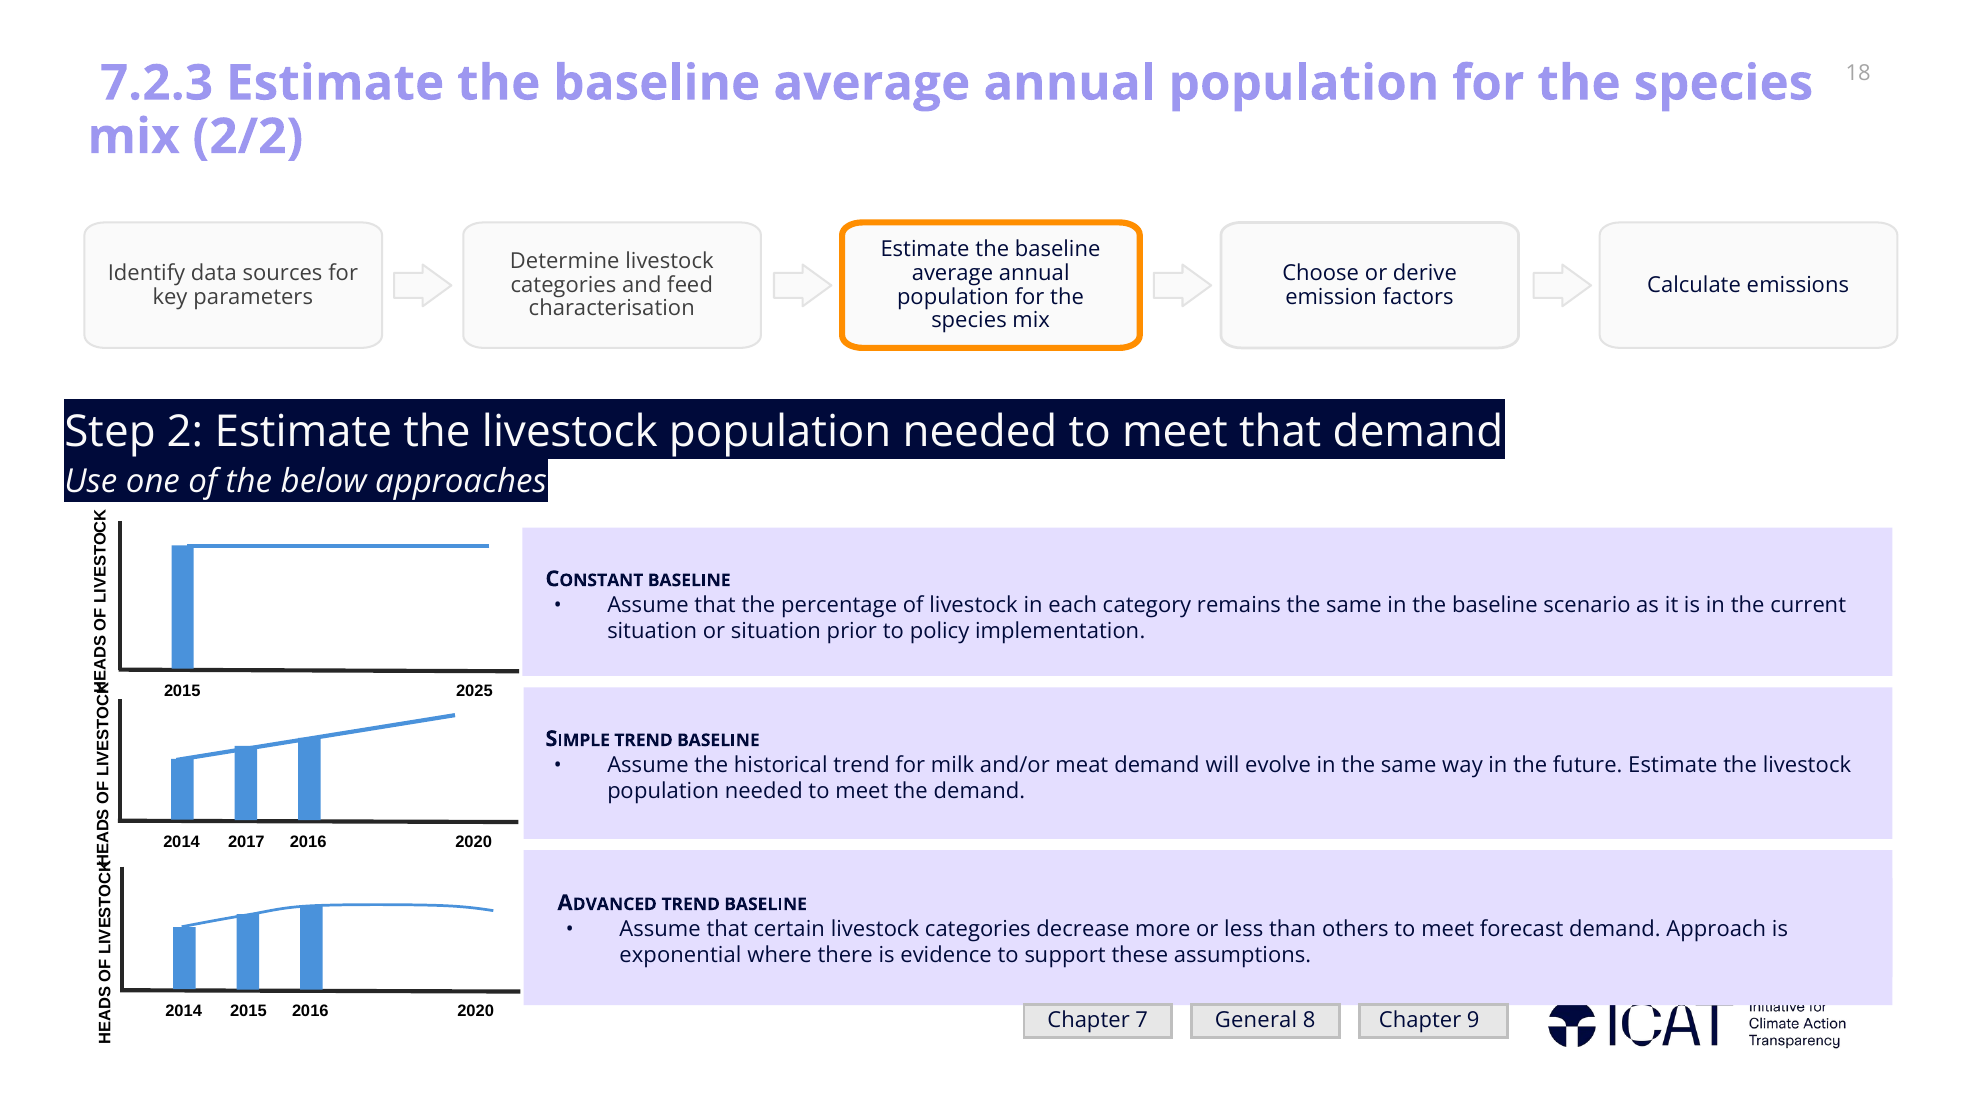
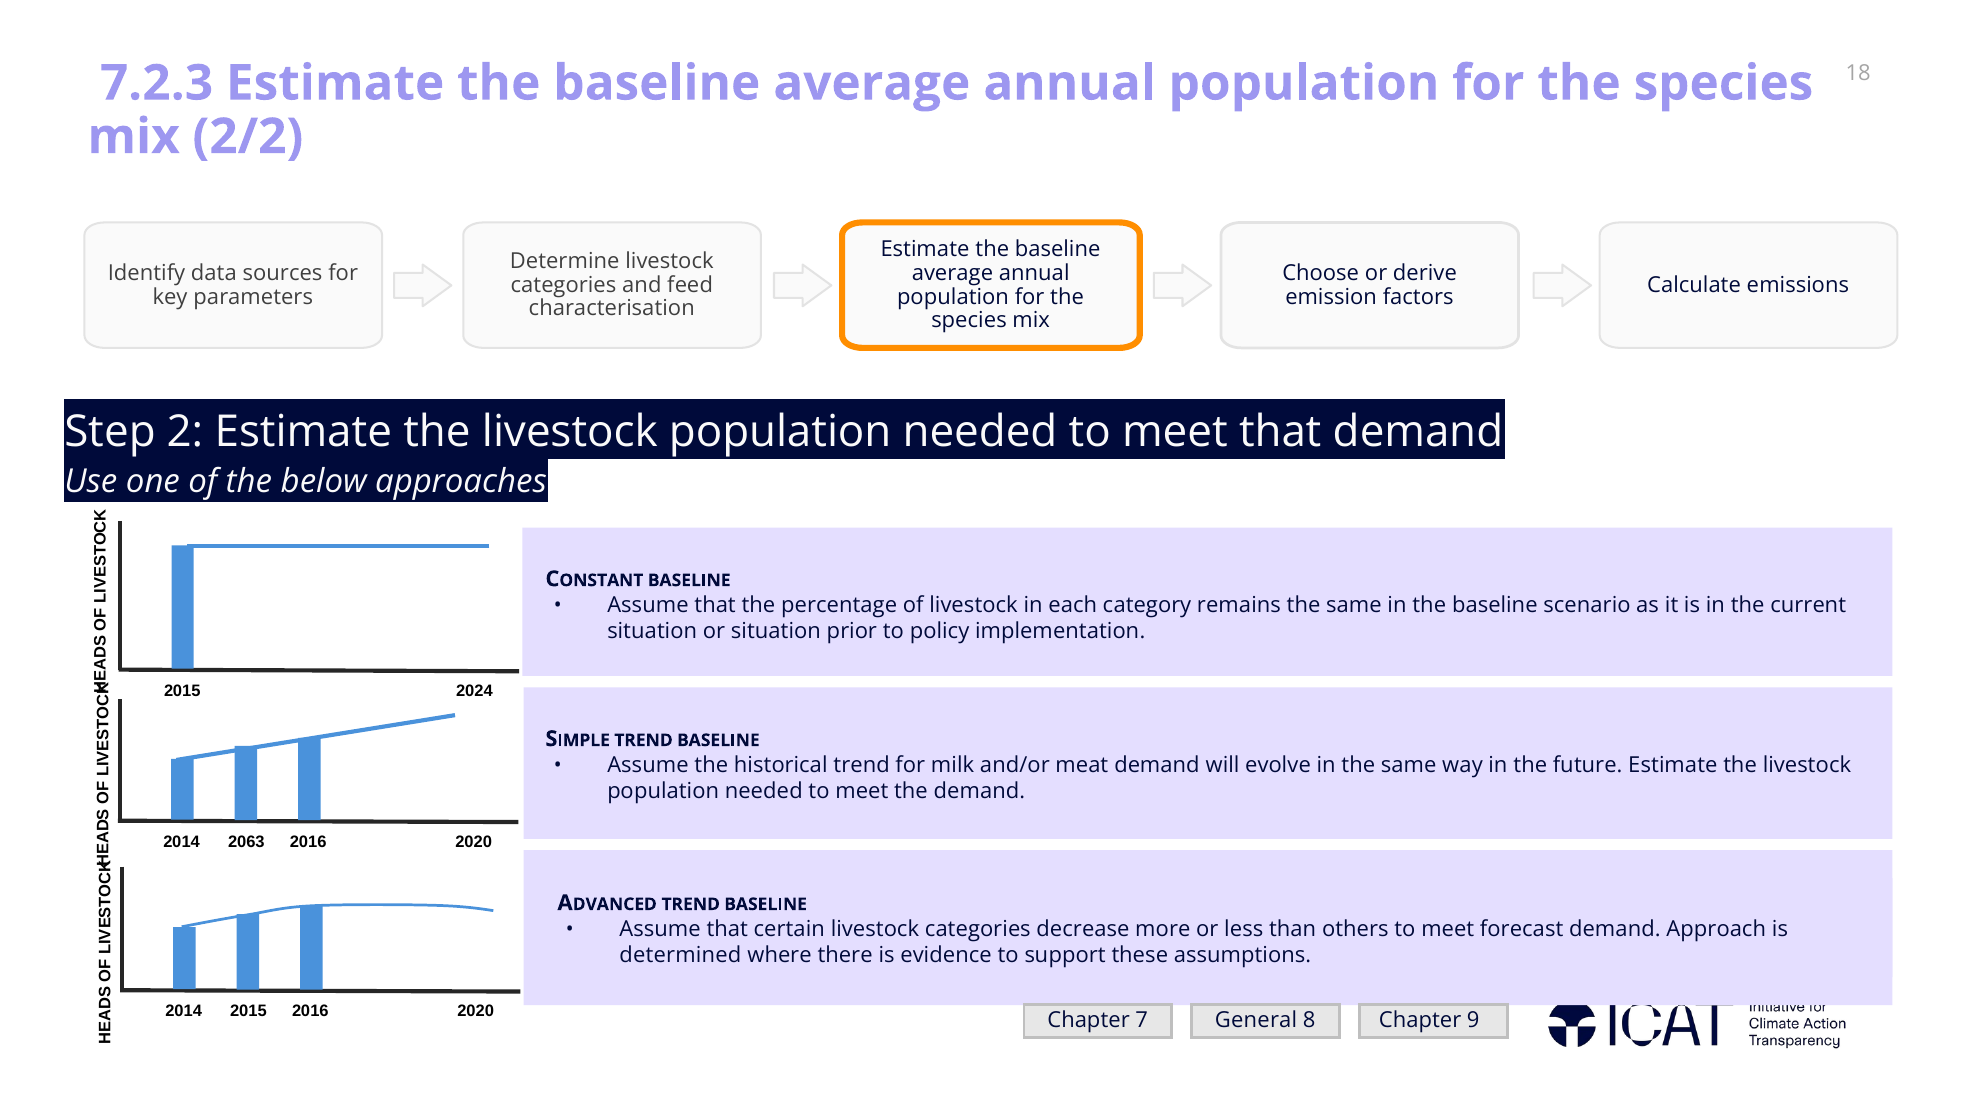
2025: 2025 -> 2024 (474, 691)
2017: 2017 -> 2063 (246, 842)
exponential: exponential -> determined (680, 955)
